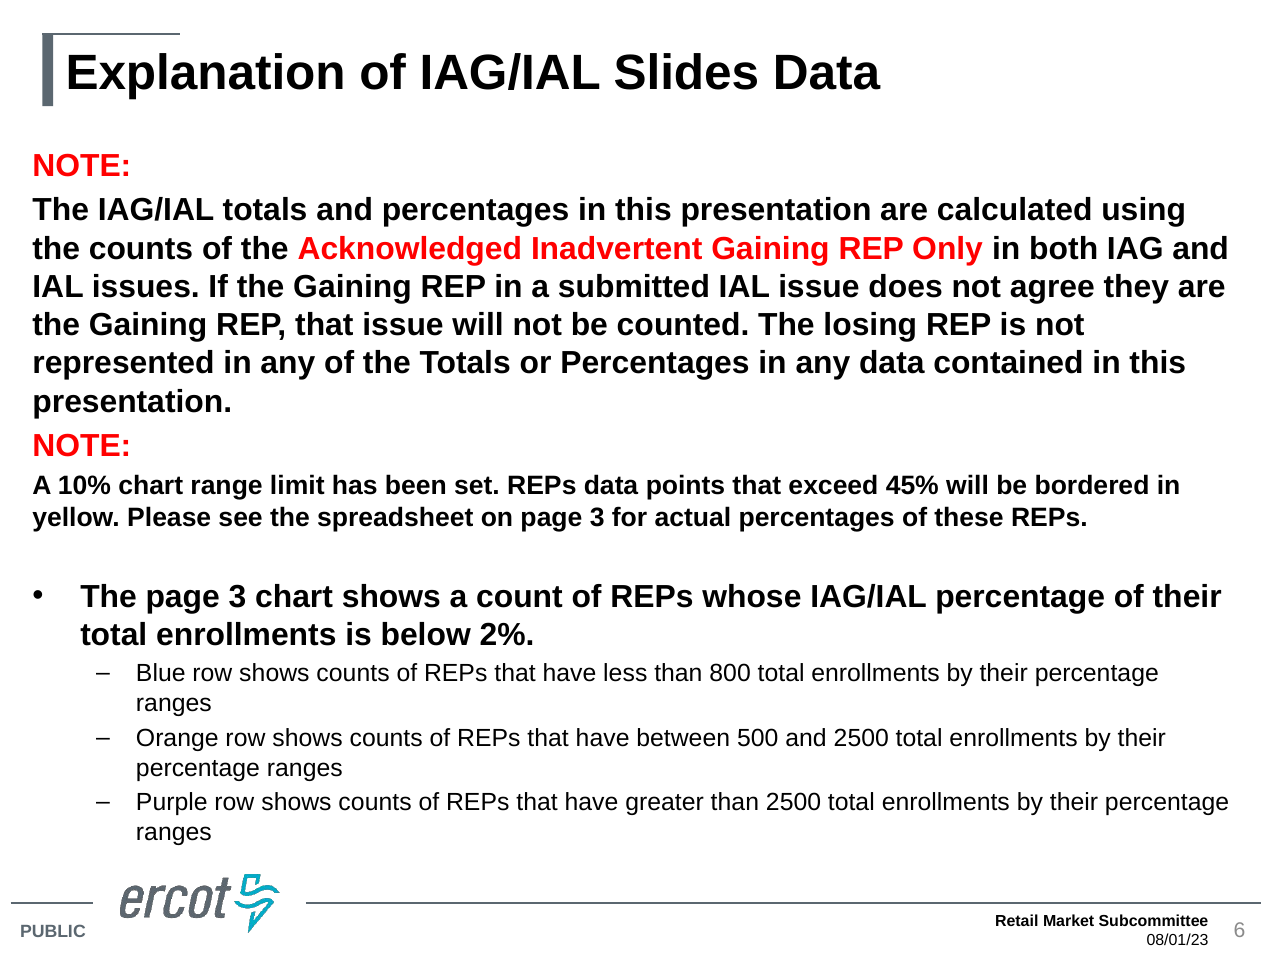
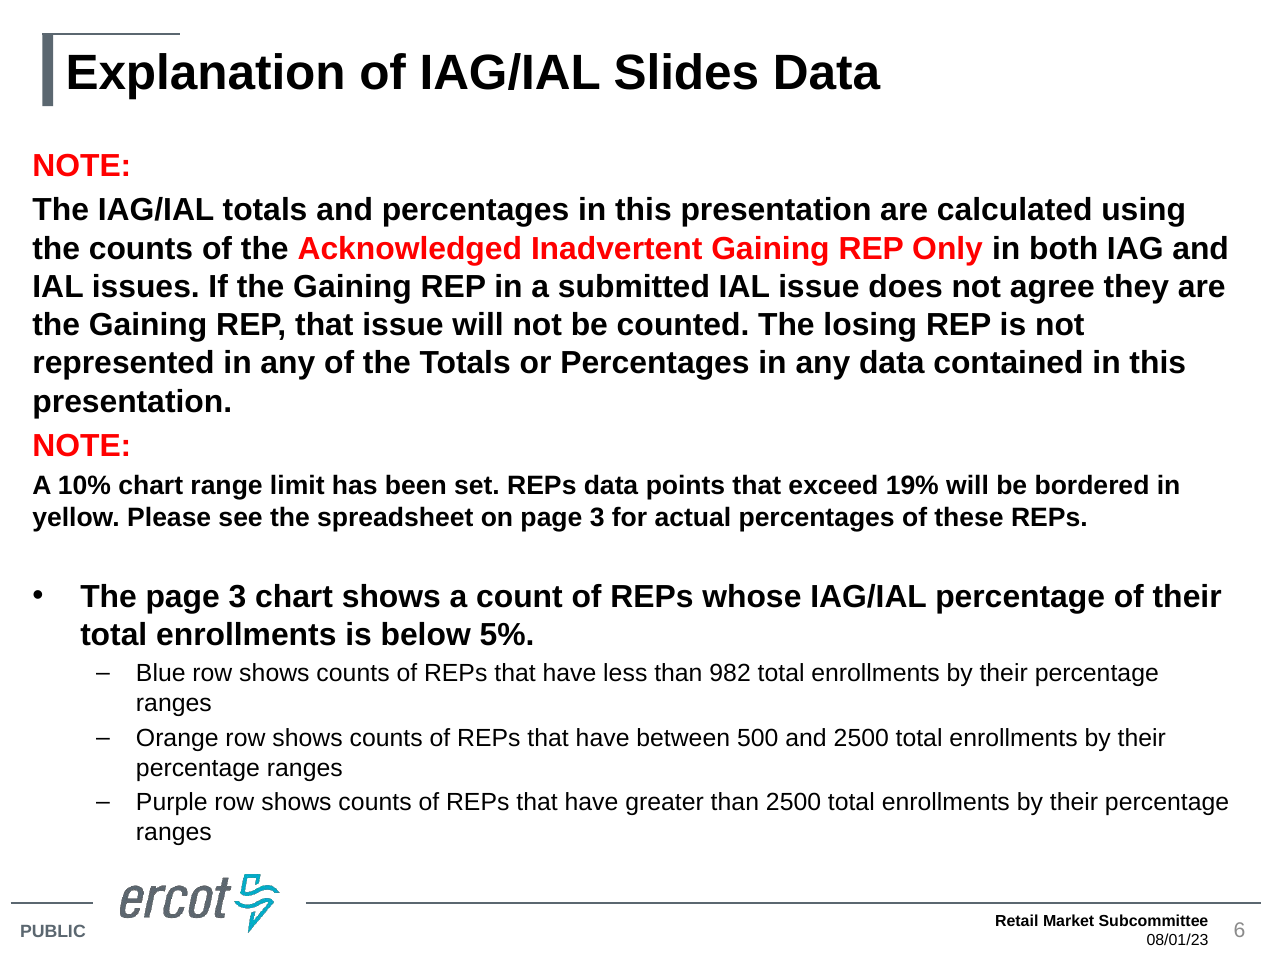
45%: 45% -> 19% (912, 486)
2%: 2% -> 5% (507, 635)
800: 800 -> 982 (730, 673)
